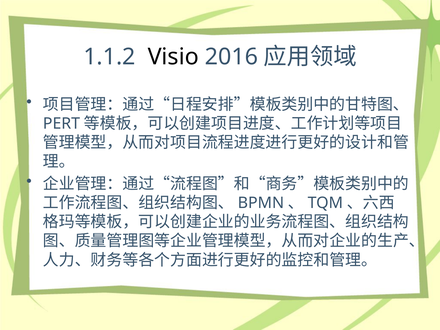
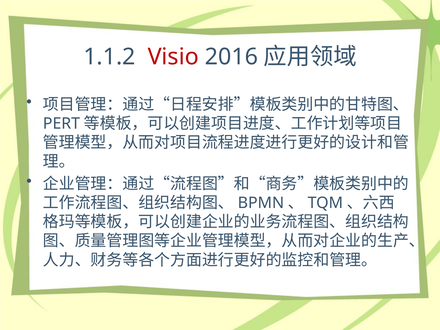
Visio colour: black -> red (173, 57)
